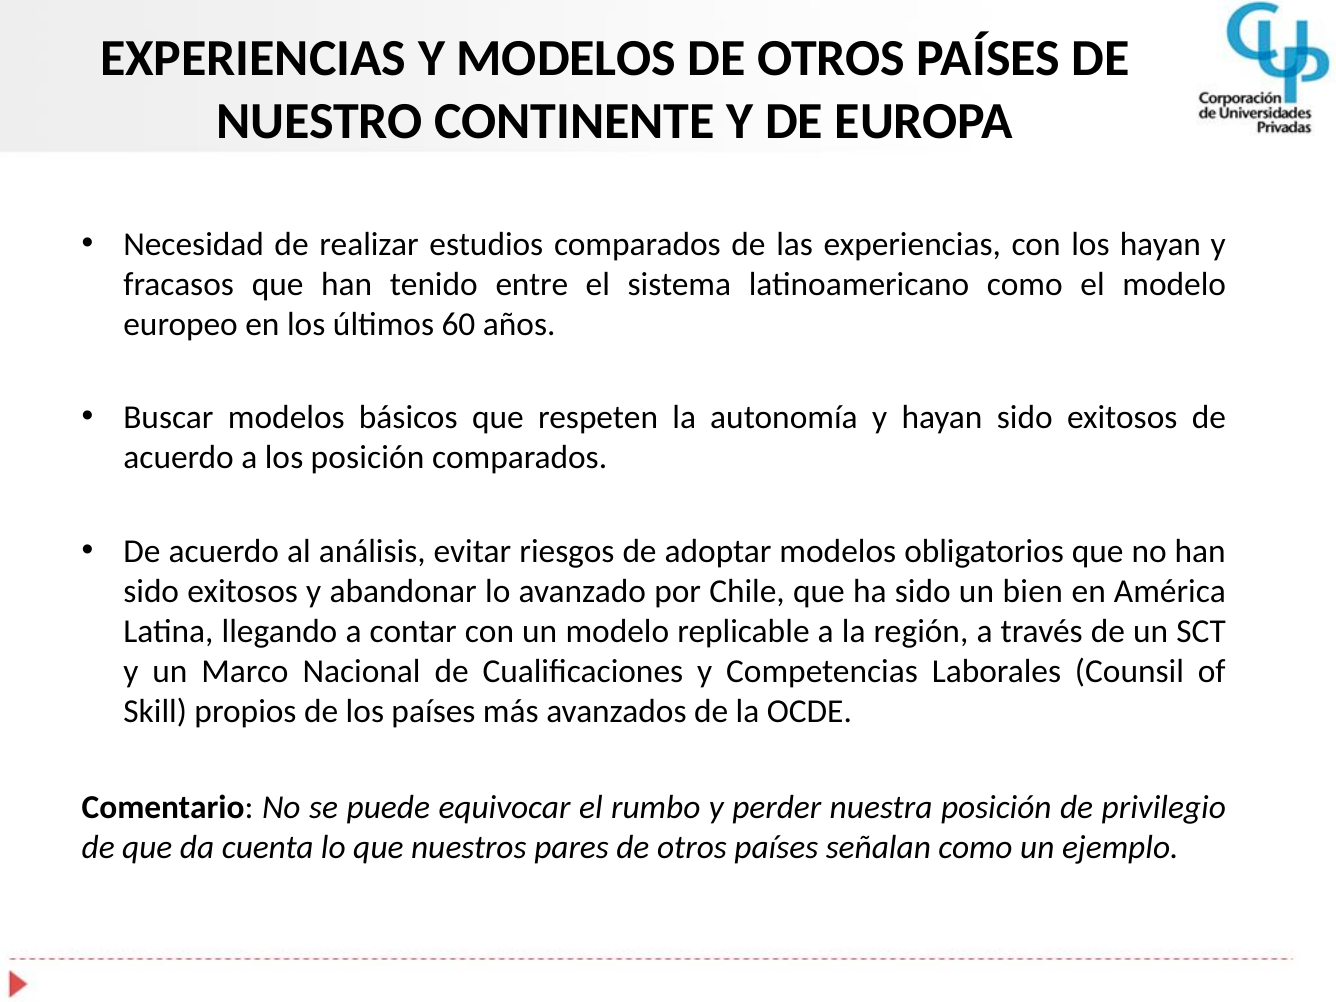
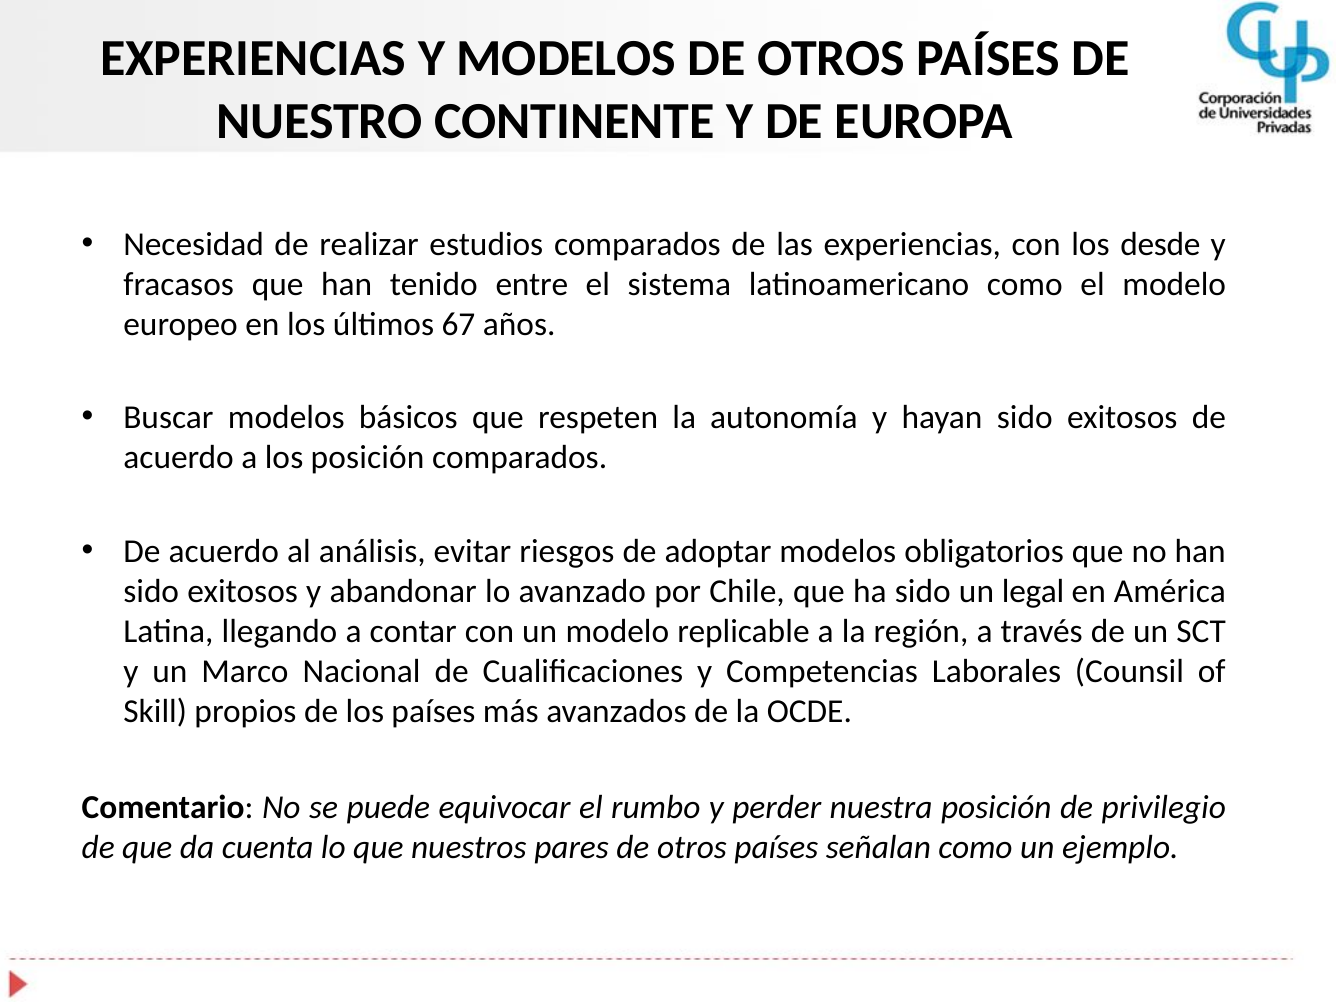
los hayan: hayan -> desde (1160, 244)
60: 60 -> 67 (458, 324)
bien: bien -> legal (1033, 591)
